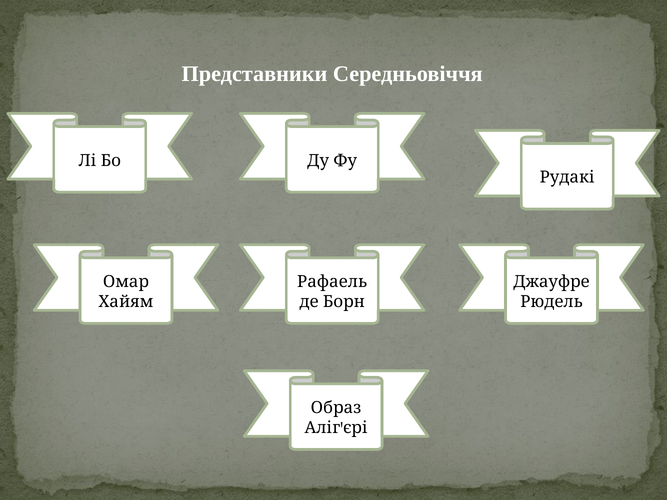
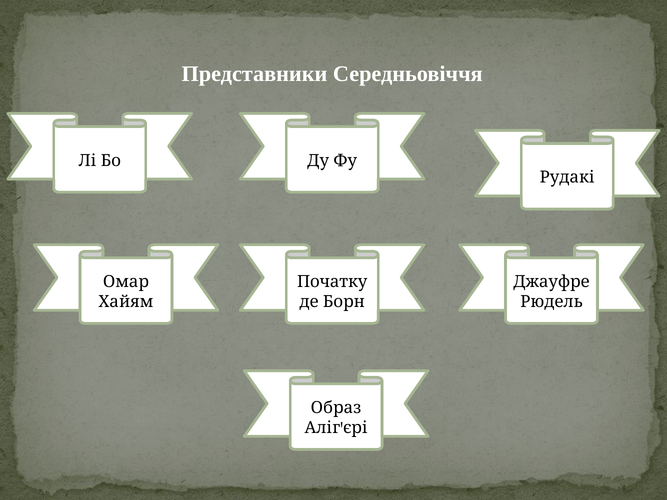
Рафаель: Рафаель -> Початку (332, 282)
